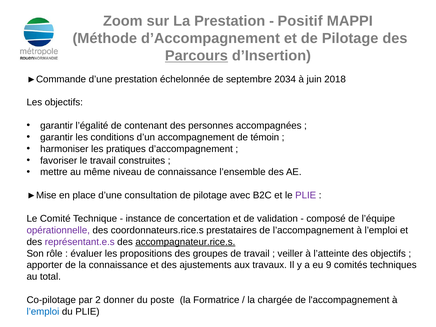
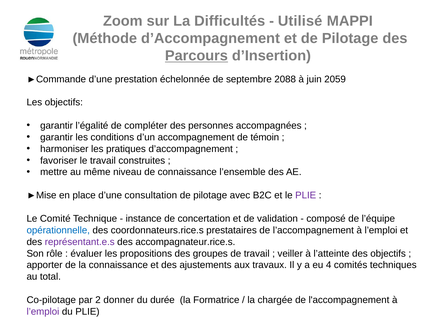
La Prestation: Prestation -> Difficultés (230, 21)
Positif: Positif -> Utilisé (300, 21)
2034: 2034 -> 2088 (285, 79)
2018: 2018 -> 2059 (335, 79)
contenant: contenant -> compléter (146, 126)
opérationnelle colour: purple -> blue (58, 230)
accompagnateur.rice.s underline: present -> none (185, 242)
9: 9 -> 4 (329, 265)
poste: poste -> durée (162, 300)
l’emploi colour: blue -> purple (43, 312)
